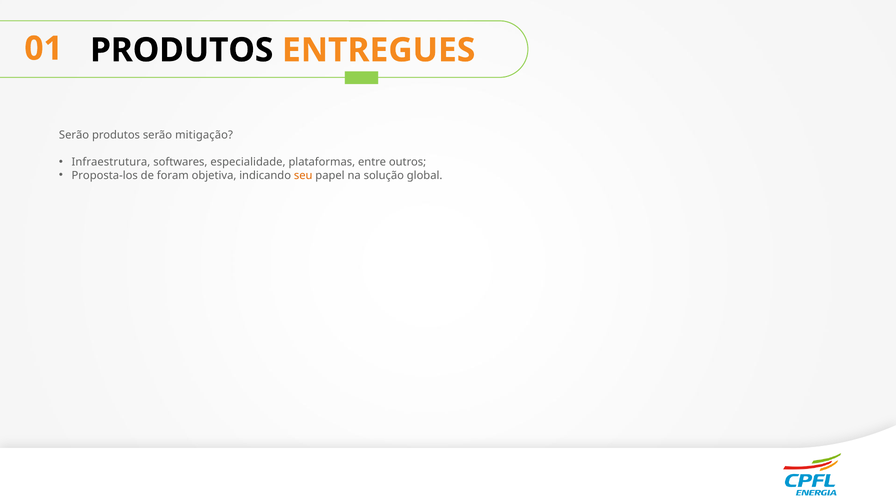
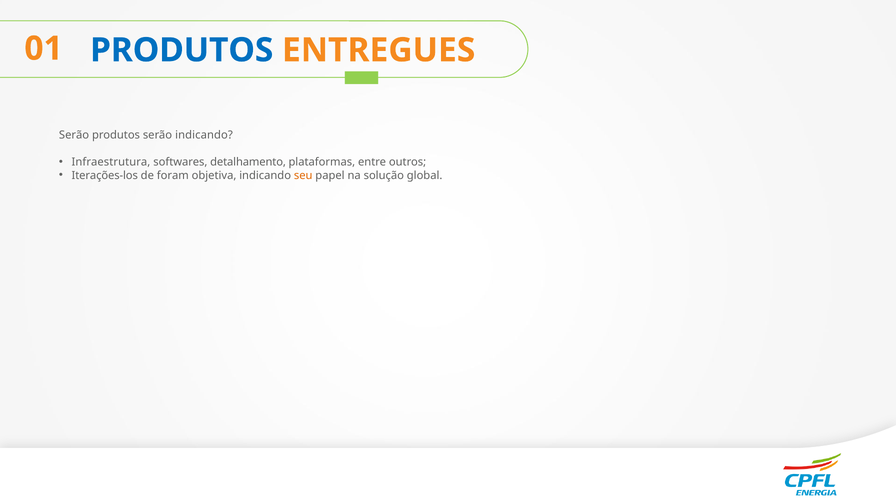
PRODUTOS colour: black -> blue (182, 50)
serão mitigação: mitigação -> indicando (204, 135)
especialidade: especialidade -> detalhamento (248, 162)
Proposta-los: Proposta-los -> Iterações-los (105, 175)
